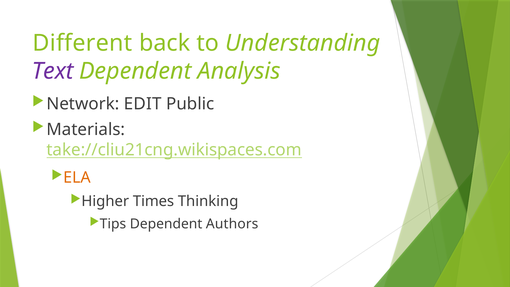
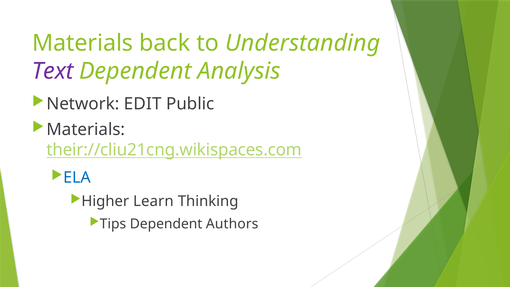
Different: Different -> Materials (83, 43)
take://cliu21cng.wikispaces.com: take://cliu21cng.wikispaces.com -> their://cliu21cng.wikispaces.com (174, 150)
ELA colour: orange -> blue (77, 178)
Times: Times -> Learn (153, 201)
